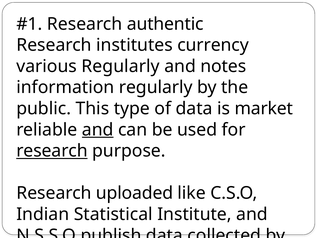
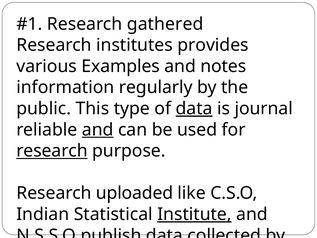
authentic: authentic -> gathered (165, 24)
currency: currency -> provides (213, 45)
various Regularly: Regularly -> Examples (121, 66)
data underline: none -> present (194, 108)
market: market -> journal (264, 108)
Institute underline: none -> present (194, 214)
